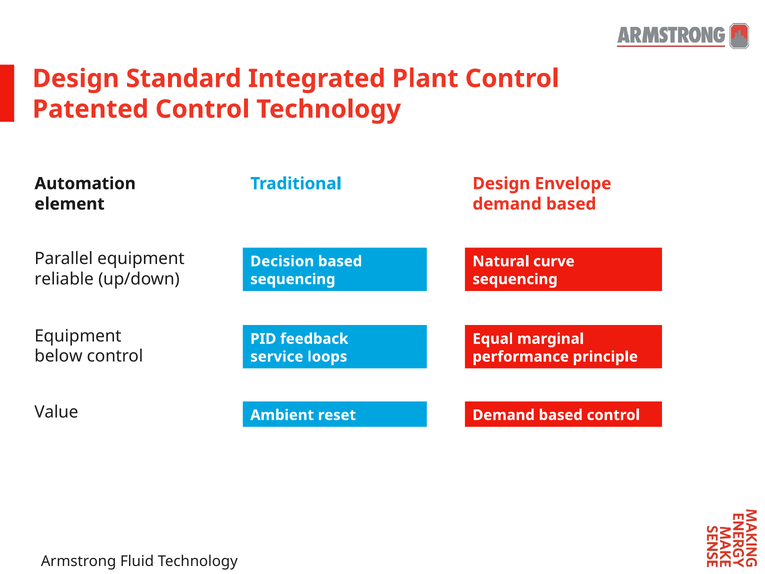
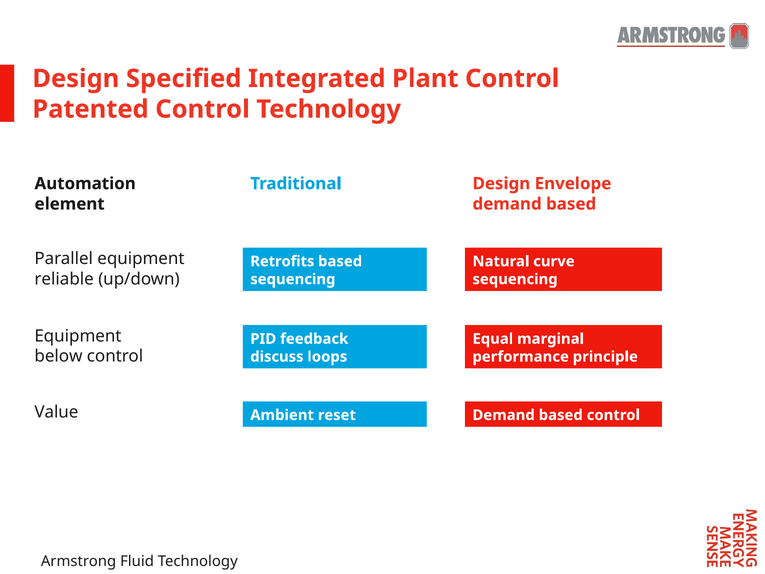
Standard: Standard -> Specified (184, 79)
Decision: Decision -> Retrofits (282, 261)
service: service -> discuss (277, 357)
